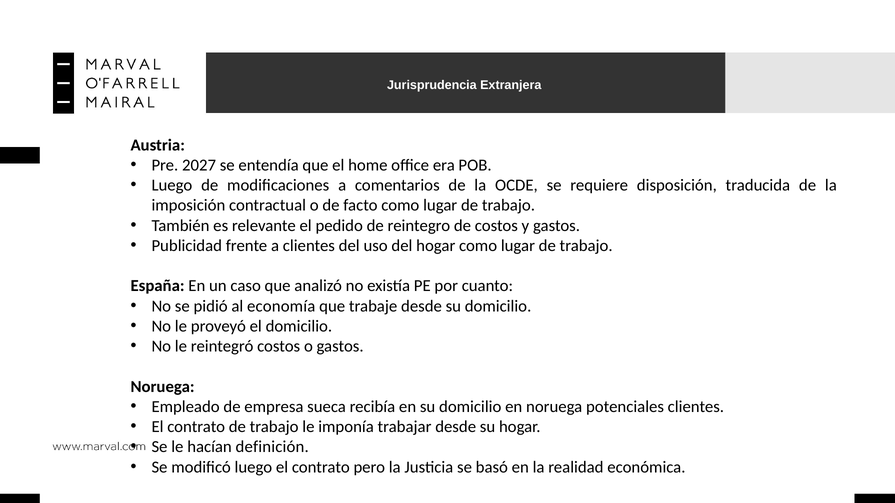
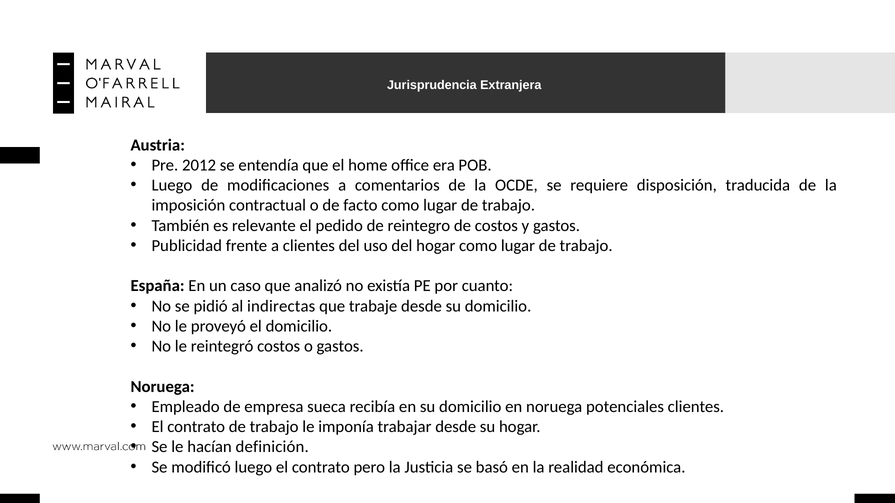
2027: 2027 -> 2012 (199, 165)
economía: economía -> indirectas (281, 306)
